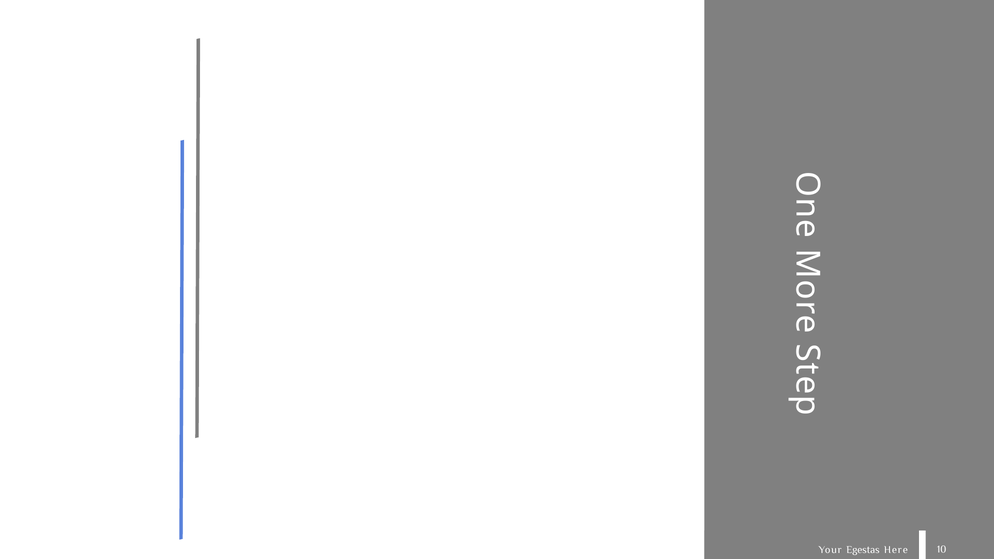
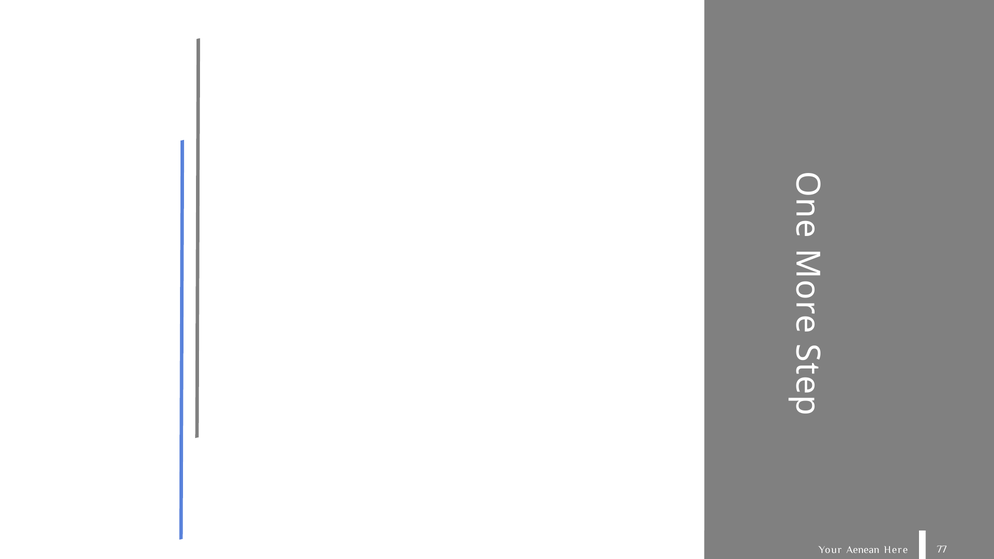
Egestas: Egestas -> Aenean (863, 550)
10: 10 -> 77 (942, 549)
